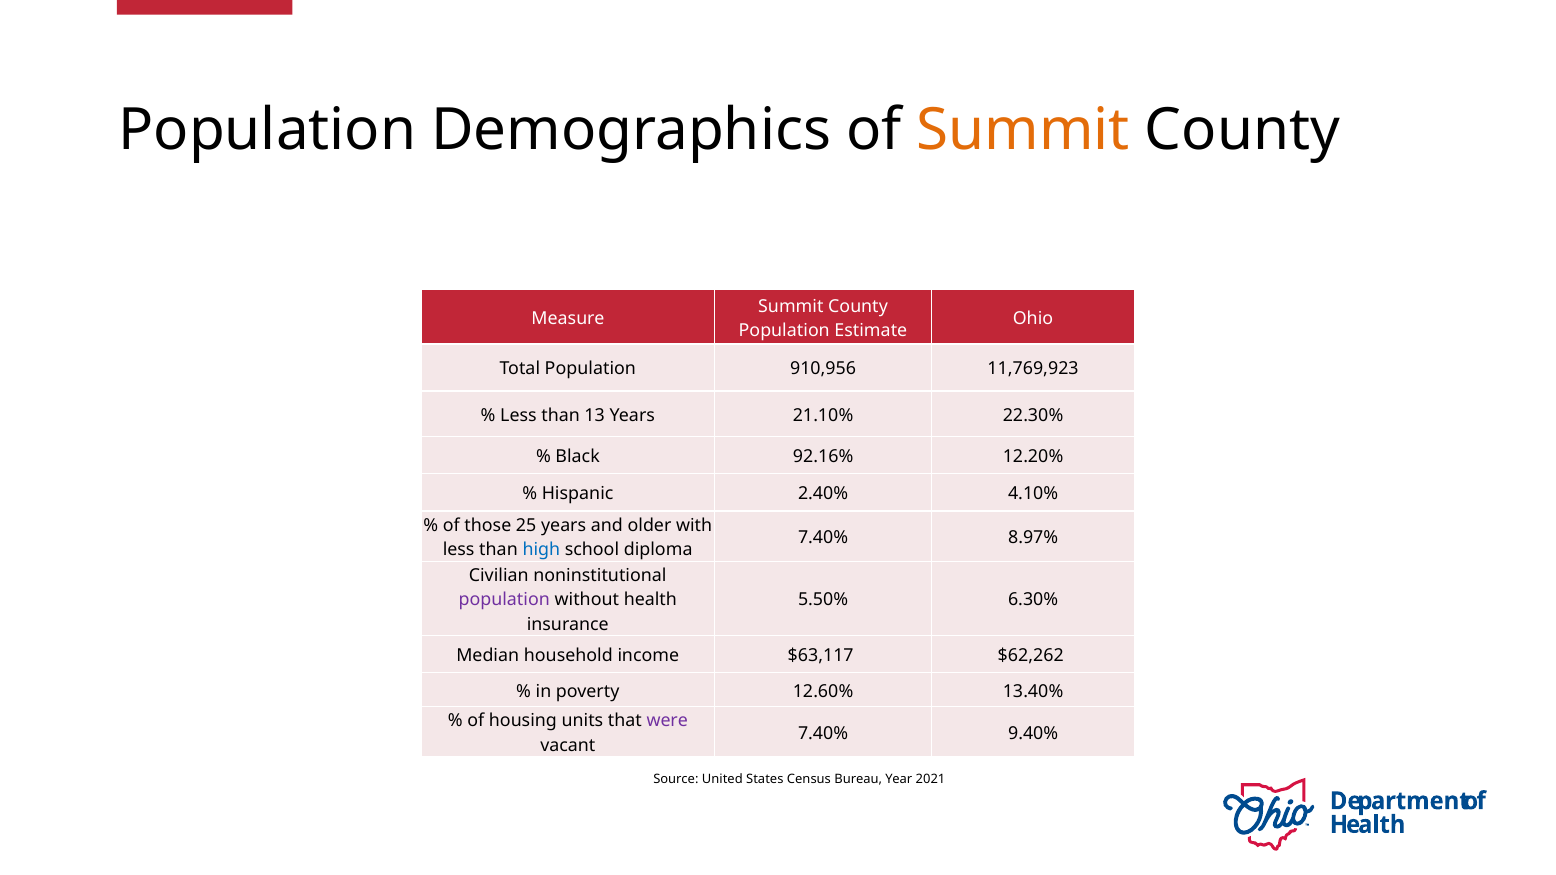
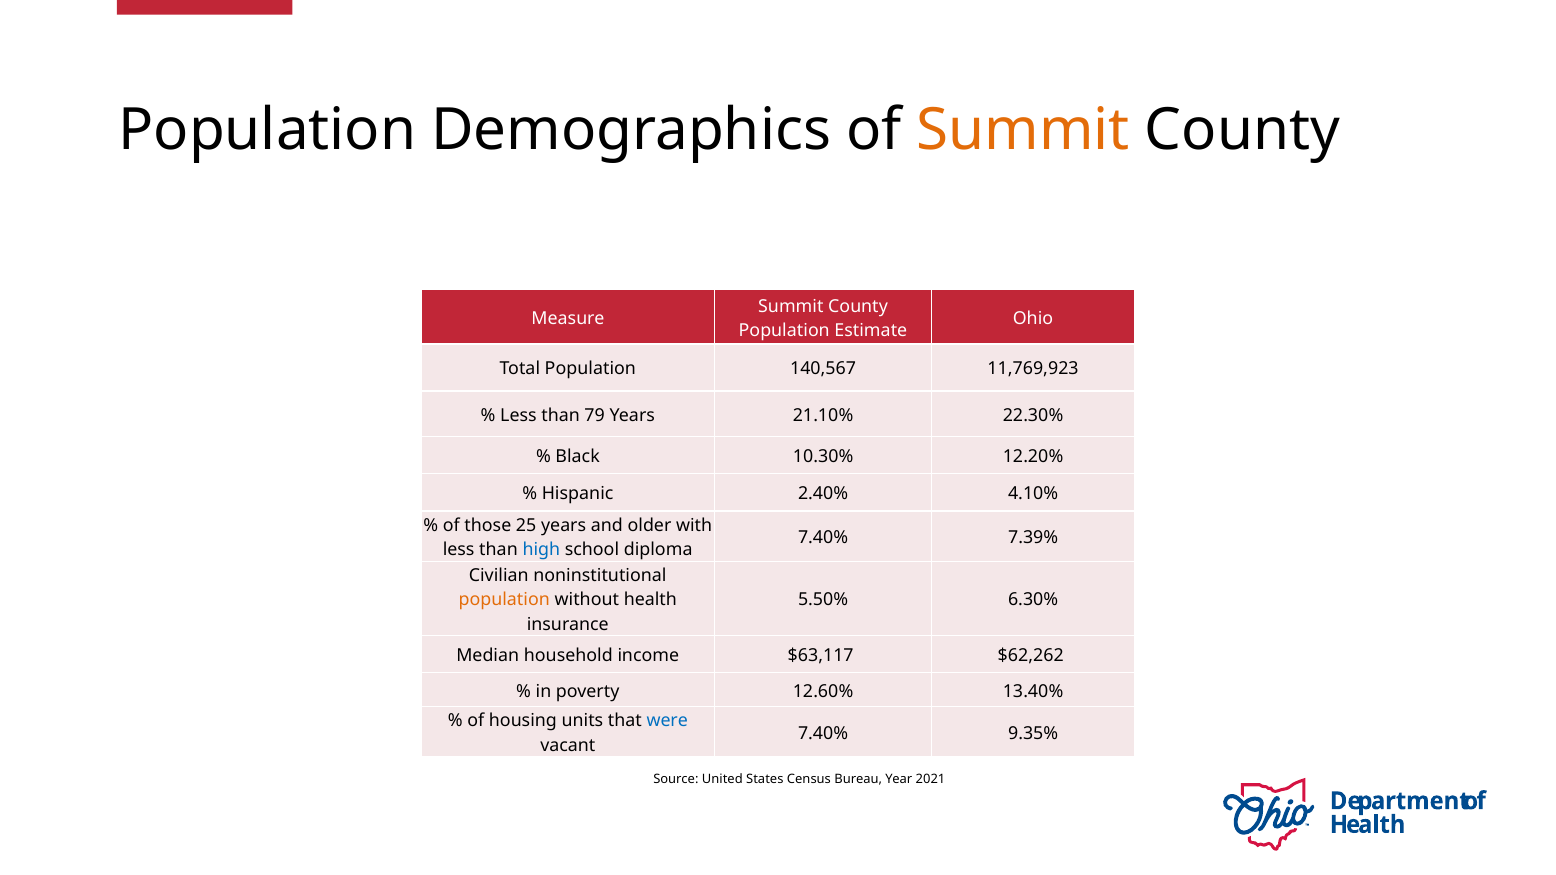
910,956: 910,956 -> 140,567 (823, 369)
13: 13 -> 79 (595, 415)
92.16%: 92.16% -> 10.30% (823, 457)
8.97%: 8.97% -> 7.39% (1033, 538)
population colour: purple -> orange (504, 600)
were colour: purple -> blue (667, 721)
9.40%: 9.40% -> 9.35% (1033, 733)
